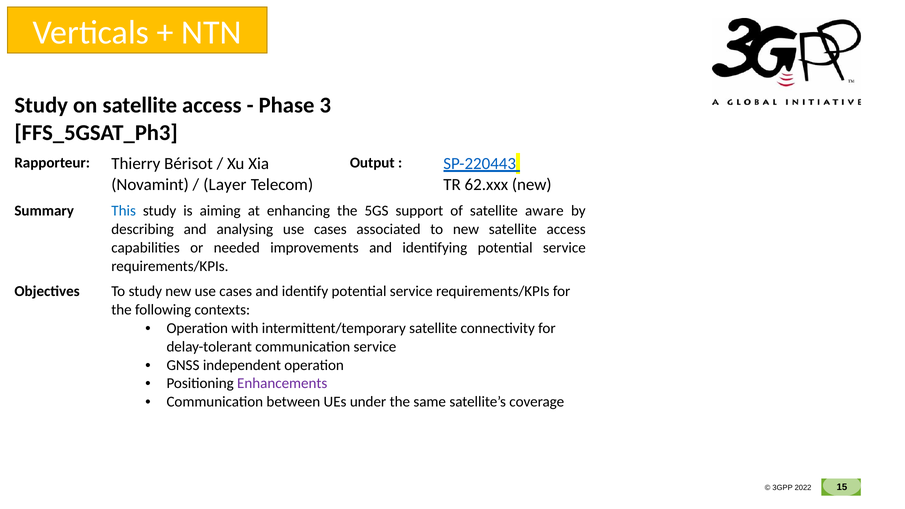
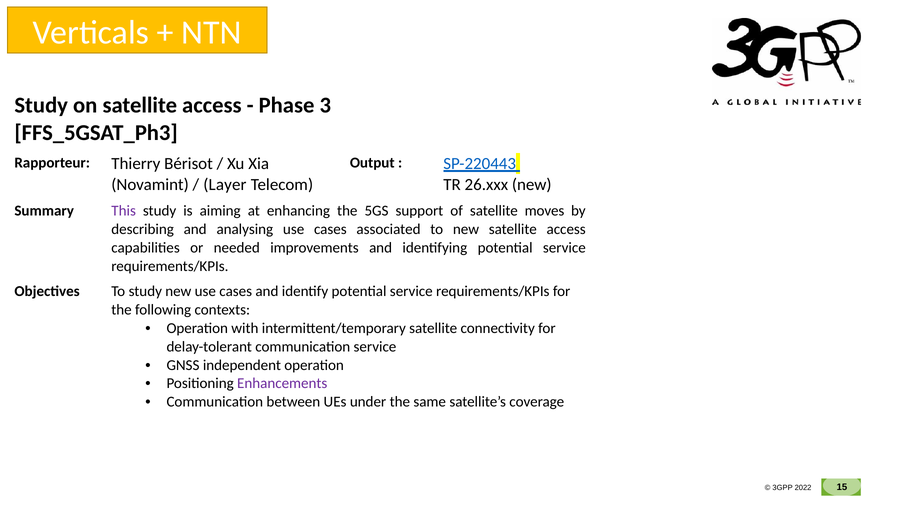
62.xxx: 62.xxx -> 26.xxx (486, 184)
This colour: blue -> purple (124, 211)
aware: aware -> moves (545, 211)
